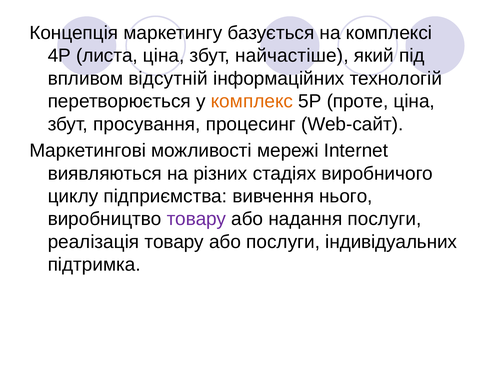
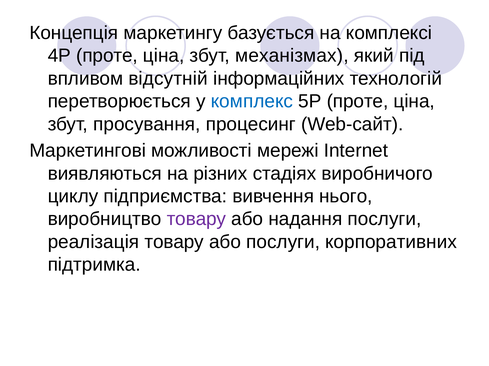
4Р листа: листа -> проте (107, 56)
найчастіше: найчастіше -> механізмах (292, 56)
комплекс colour: orange -> blue (252, 102)
індивідуальних: індивідуальних -> корпоративних (391, 242)
